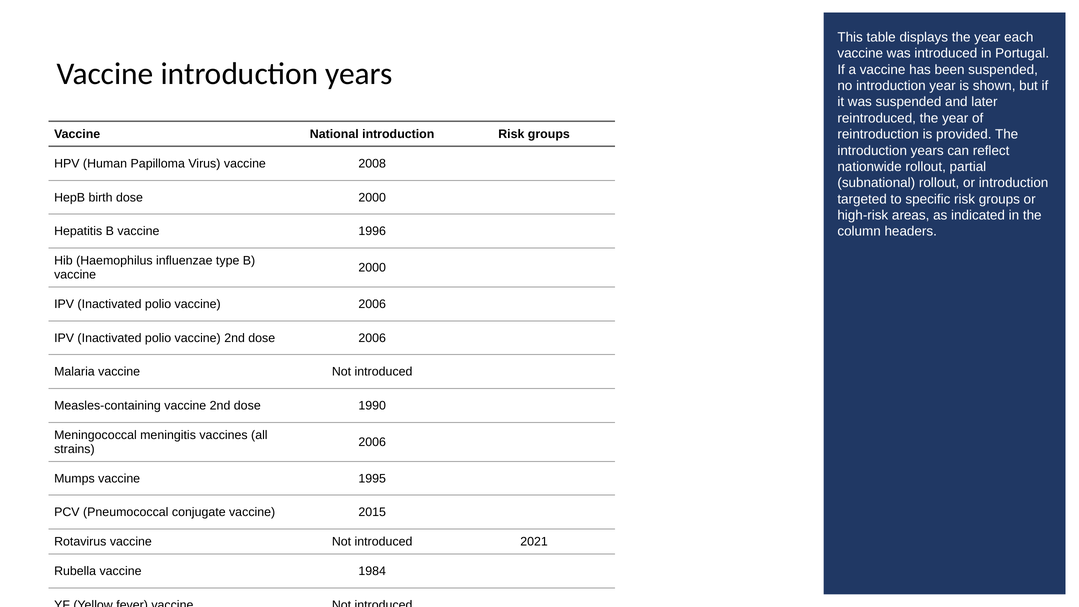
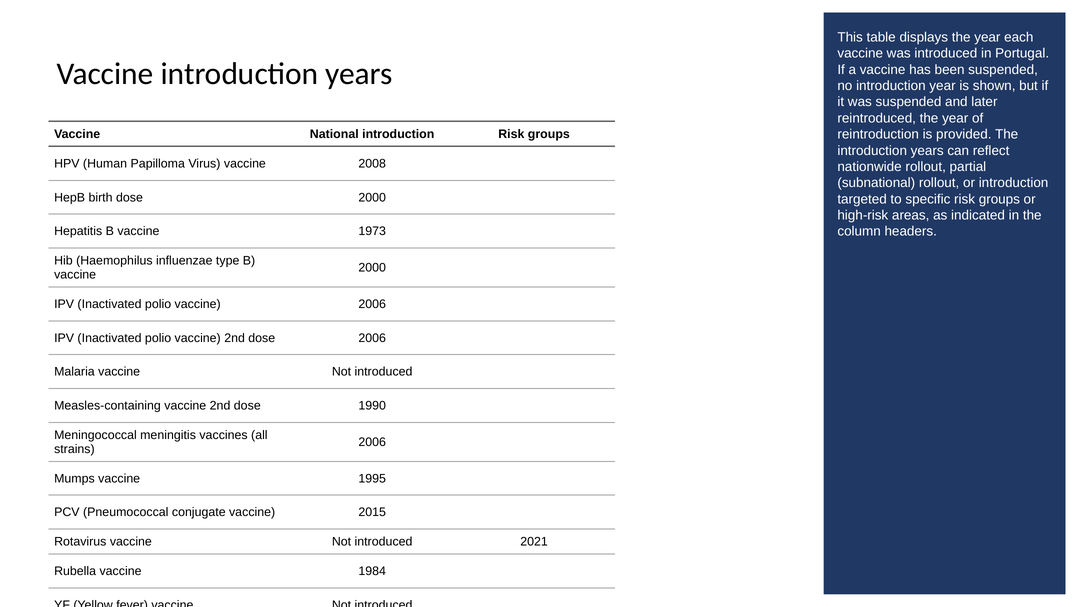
1996: 1996 -> 1973 (372, 231)
